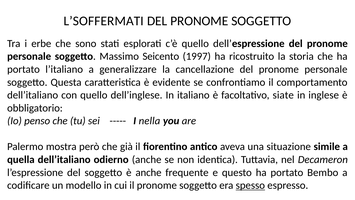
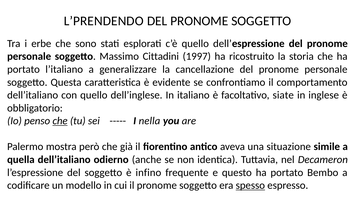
L’SOFFERMATI: L’SOFFERMATI -> L’PRENDENDO (104, 21)
Seicento: Seicento -> Cittadini (161, 56)
che underline: none -> present (60, 121)
è anche: anche -> infino (148, 172)
